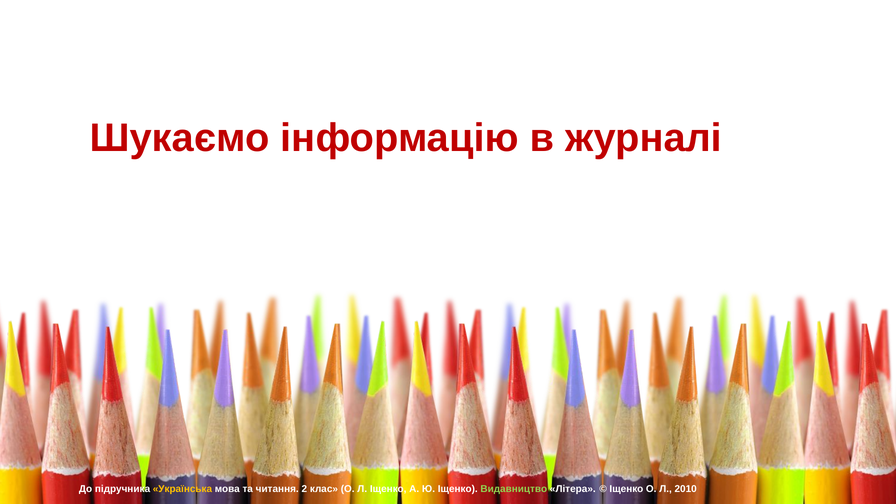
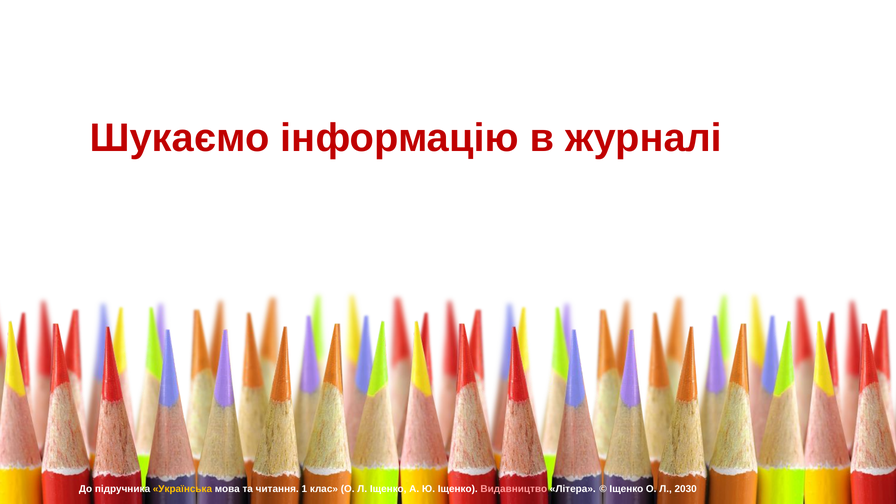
2: 2 -> 1 (304, 489)
Видавництво colour: light green -> pink (514, 489)
2010: 2010 -> 2030 (686, 489)
